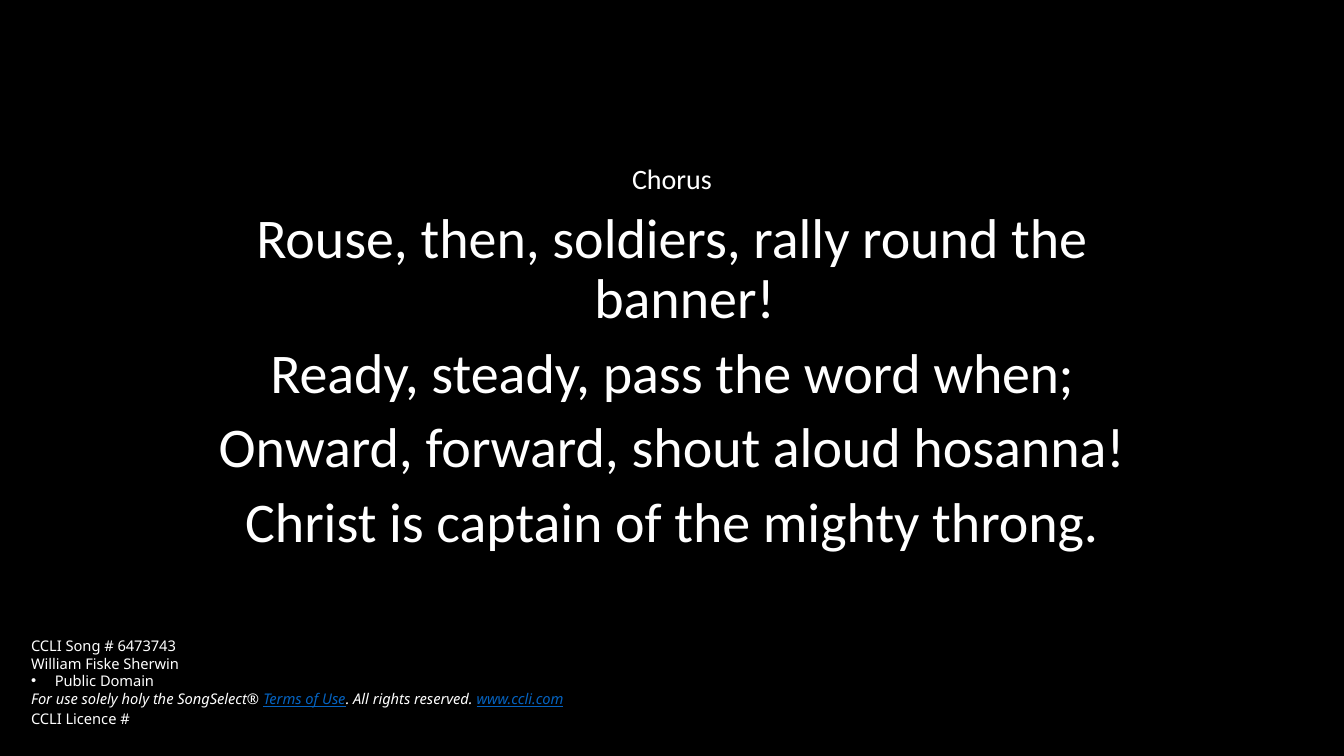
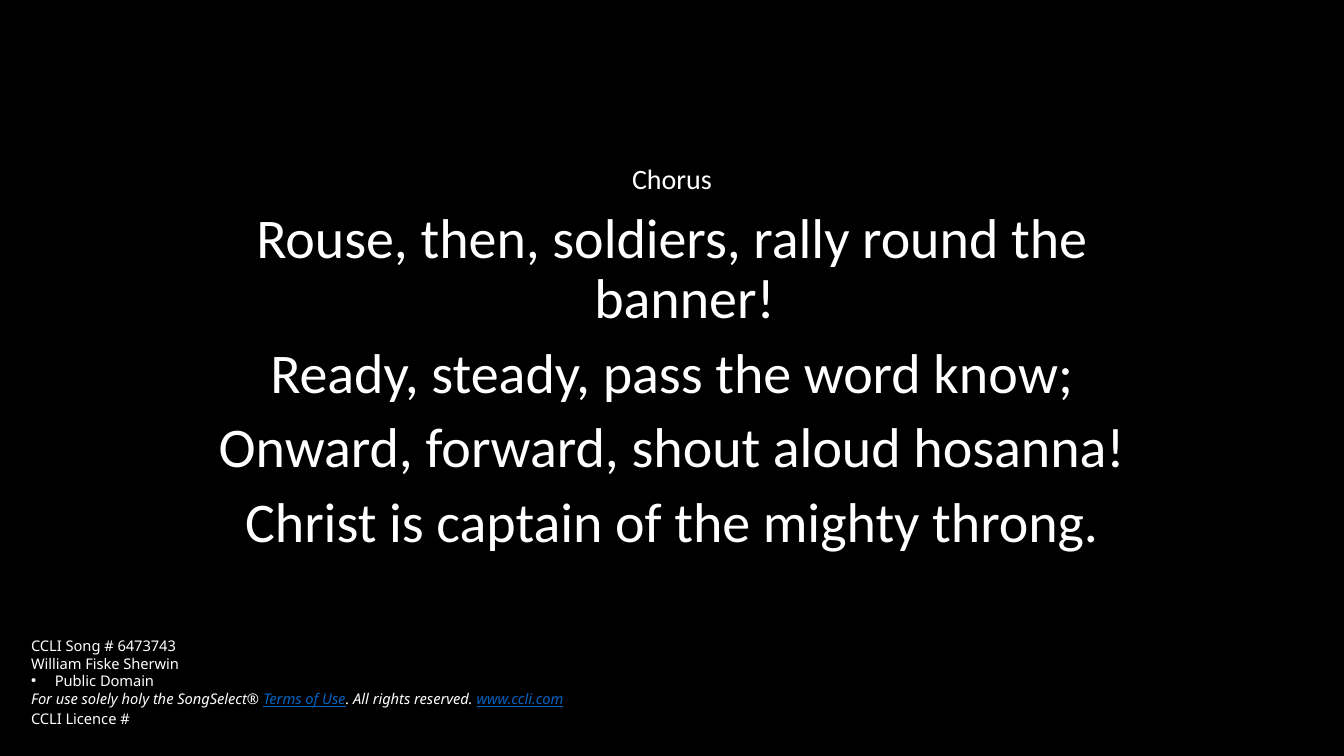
when: when -> know (1003, 375)
